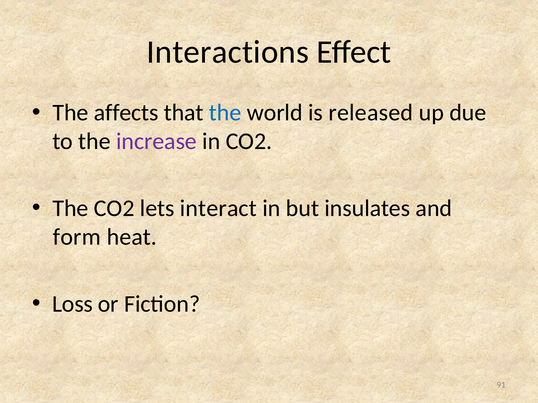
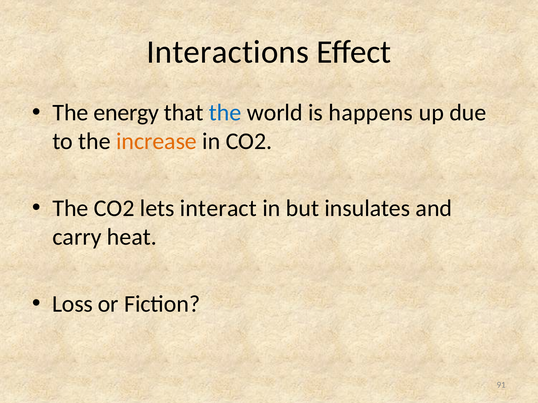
affects: affects -> energy (126, 113)
released: released -> happens (371, 113)
increase colour: purple -> orange (156, 142)
form: form -> carry (77, 237)
